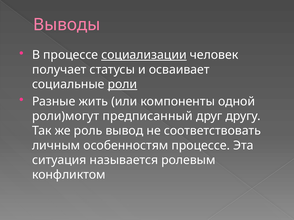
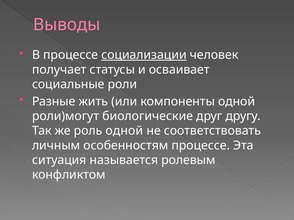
роли underline: present -> none (122, 84)
предписанный: предписанный -> биологические (148, 116)
роль вывод: вывод -> одной (124, 131)
